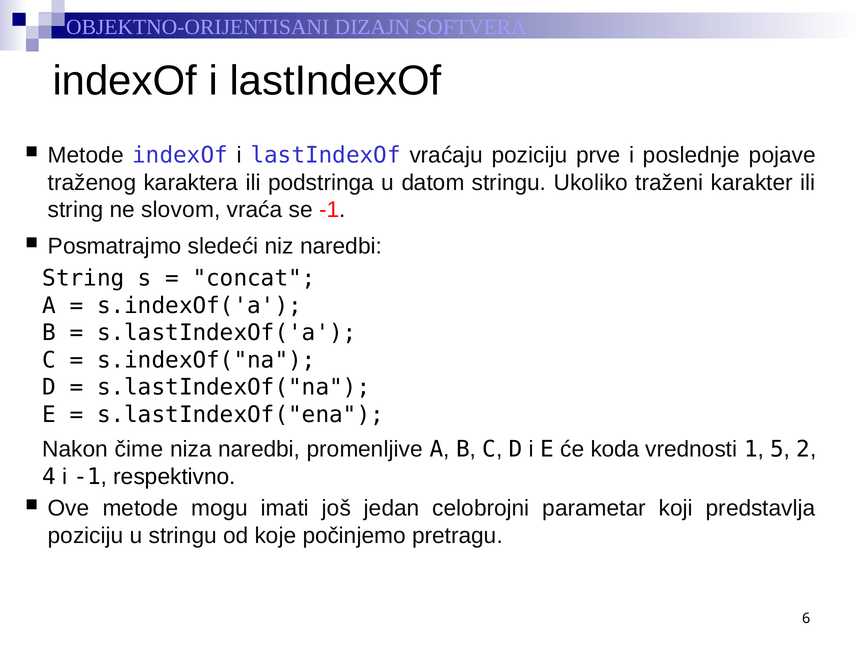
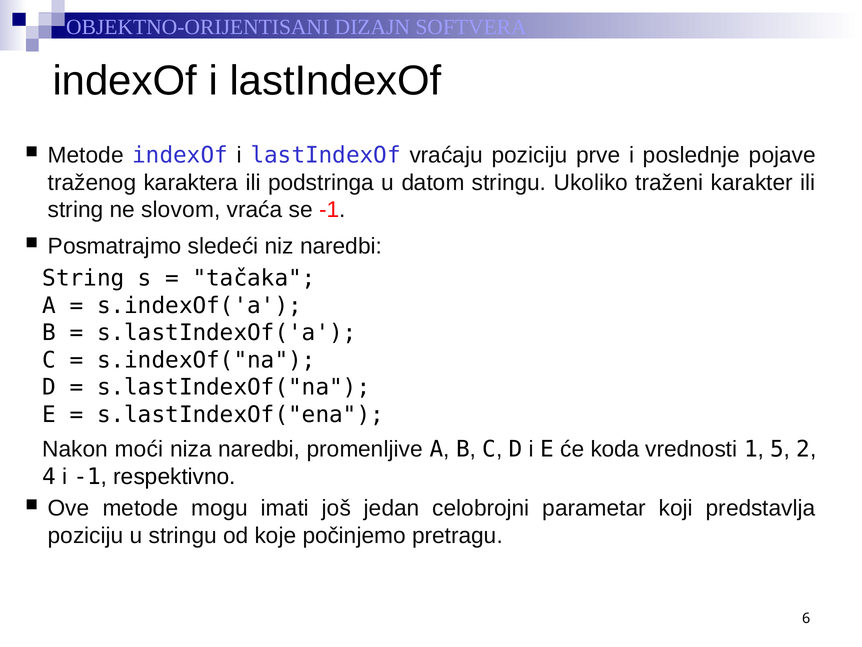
concat: concat -> tačaka (254, 278)
čime: čime -> moći (139, 449)
